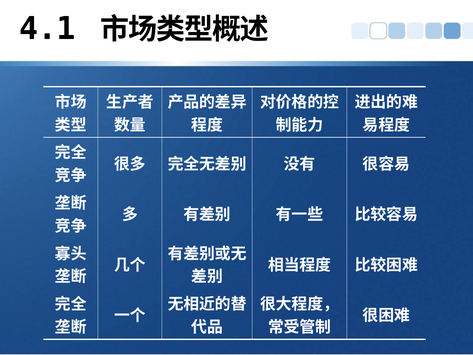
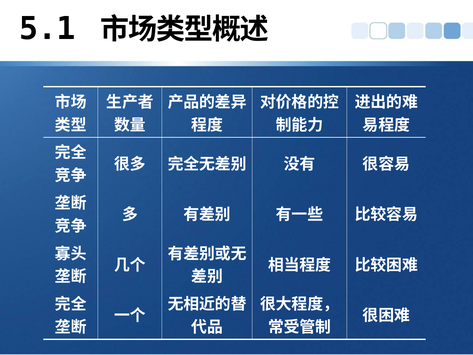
4.1: 4.1 -> 5.1 (47, 29)
